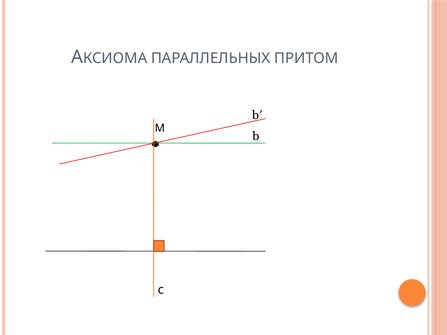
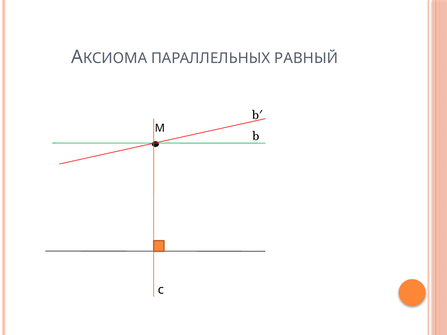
ПРИТОМ: ПРИТОМ -> РАВНЫЙ (306, 58)
